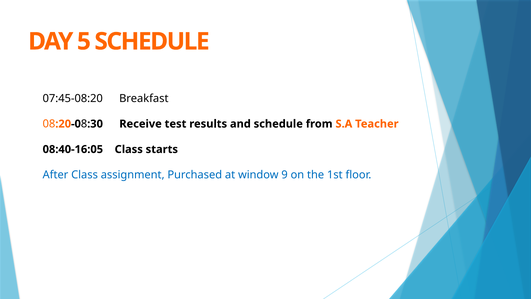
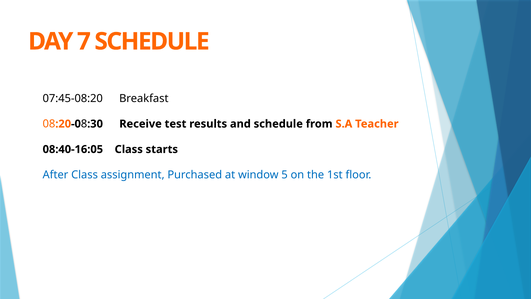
5: 5 -> 7 (84, 41)
9: 9 -> 5 (285, 175)
